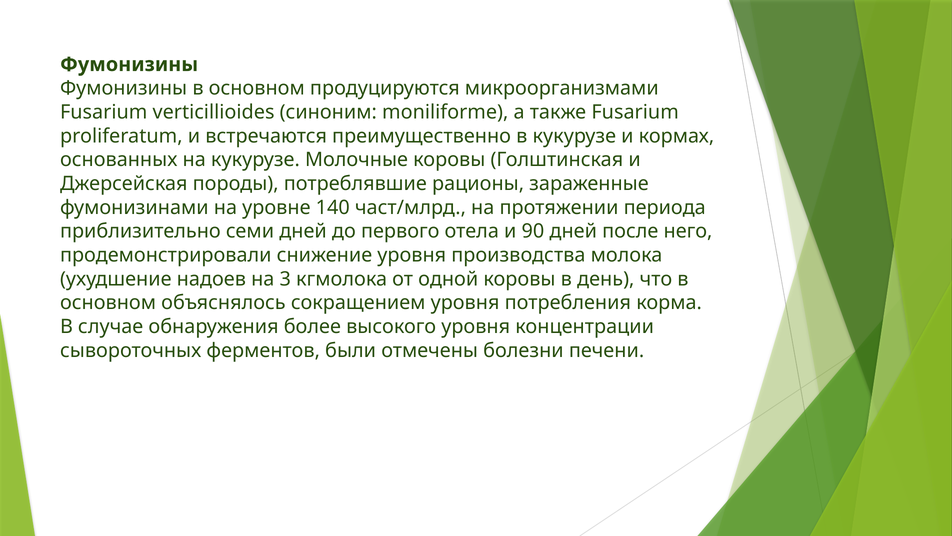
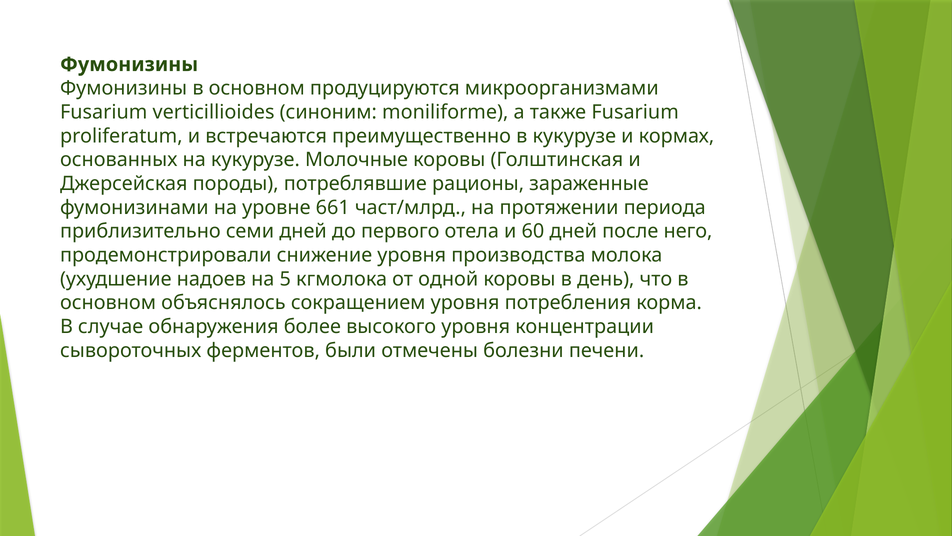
140: 140 -> 661 (333, 207)
90: 90 -> 60 (533, 231)
3: 3 -> 5 (285, 279)
